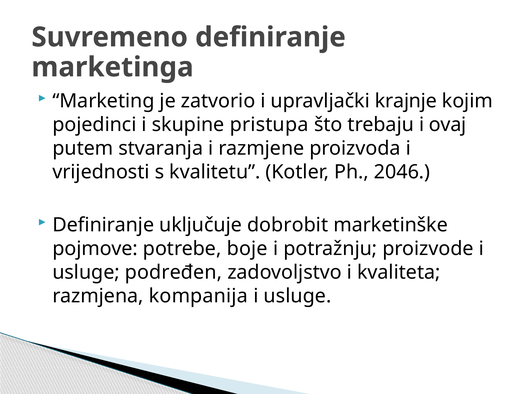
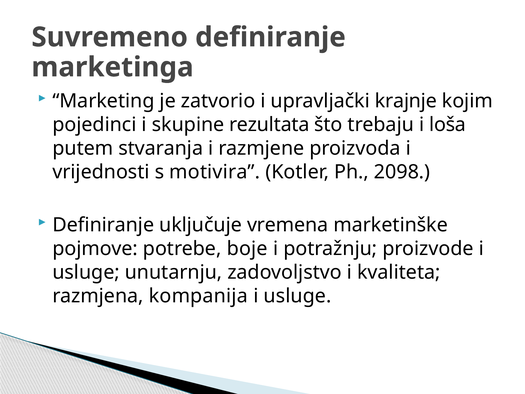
pristupa: pristupa -> rezultata (269, 125)
ovaj: ovaj -> loša (448, 125)
kvalitetu: kvalitetu -> motivira (215, 172)
2046: 2046 -> 2098 (402, 172)
dobrobit: dobrobit -> vremena (288, 225)
podređen: podređen -> unutarnju (174, 272)
